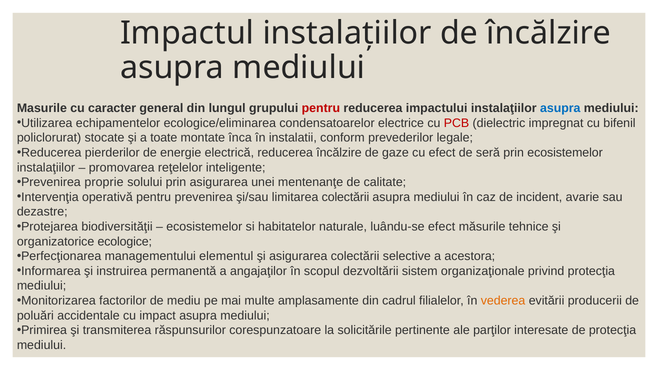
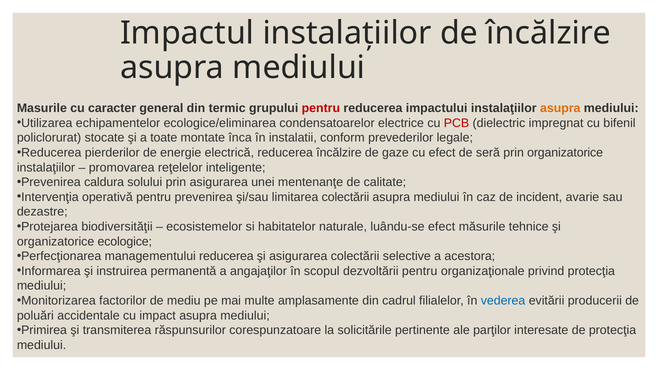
lungul: lungul -> termic (227, 108)
asupra colour: blue -> orange (560, 108)
prin ecosistemelor: ecosistemelor -> organizatorice (565, 153)
proprie: proprie -> caldura (104, 182)
managementului elementul: elementul -> reducerea (226, 256)
dezvoltării sistem: sistem -> pentru (420, 271)
vederea colour: orange -> blue (503, 301)
